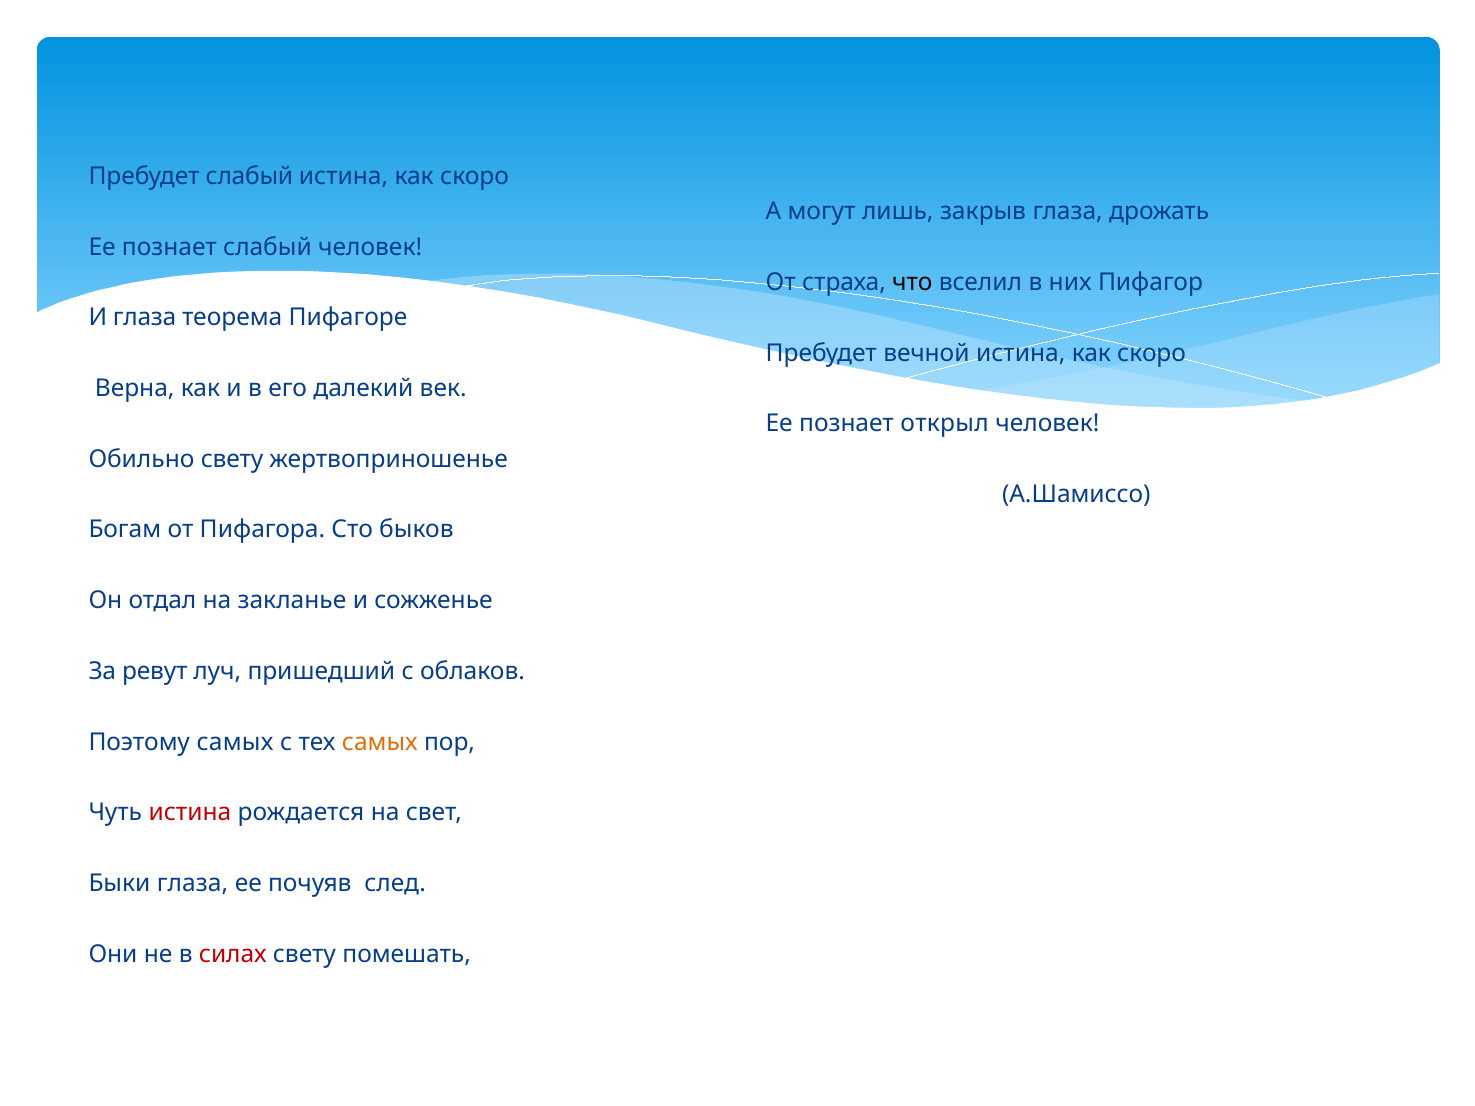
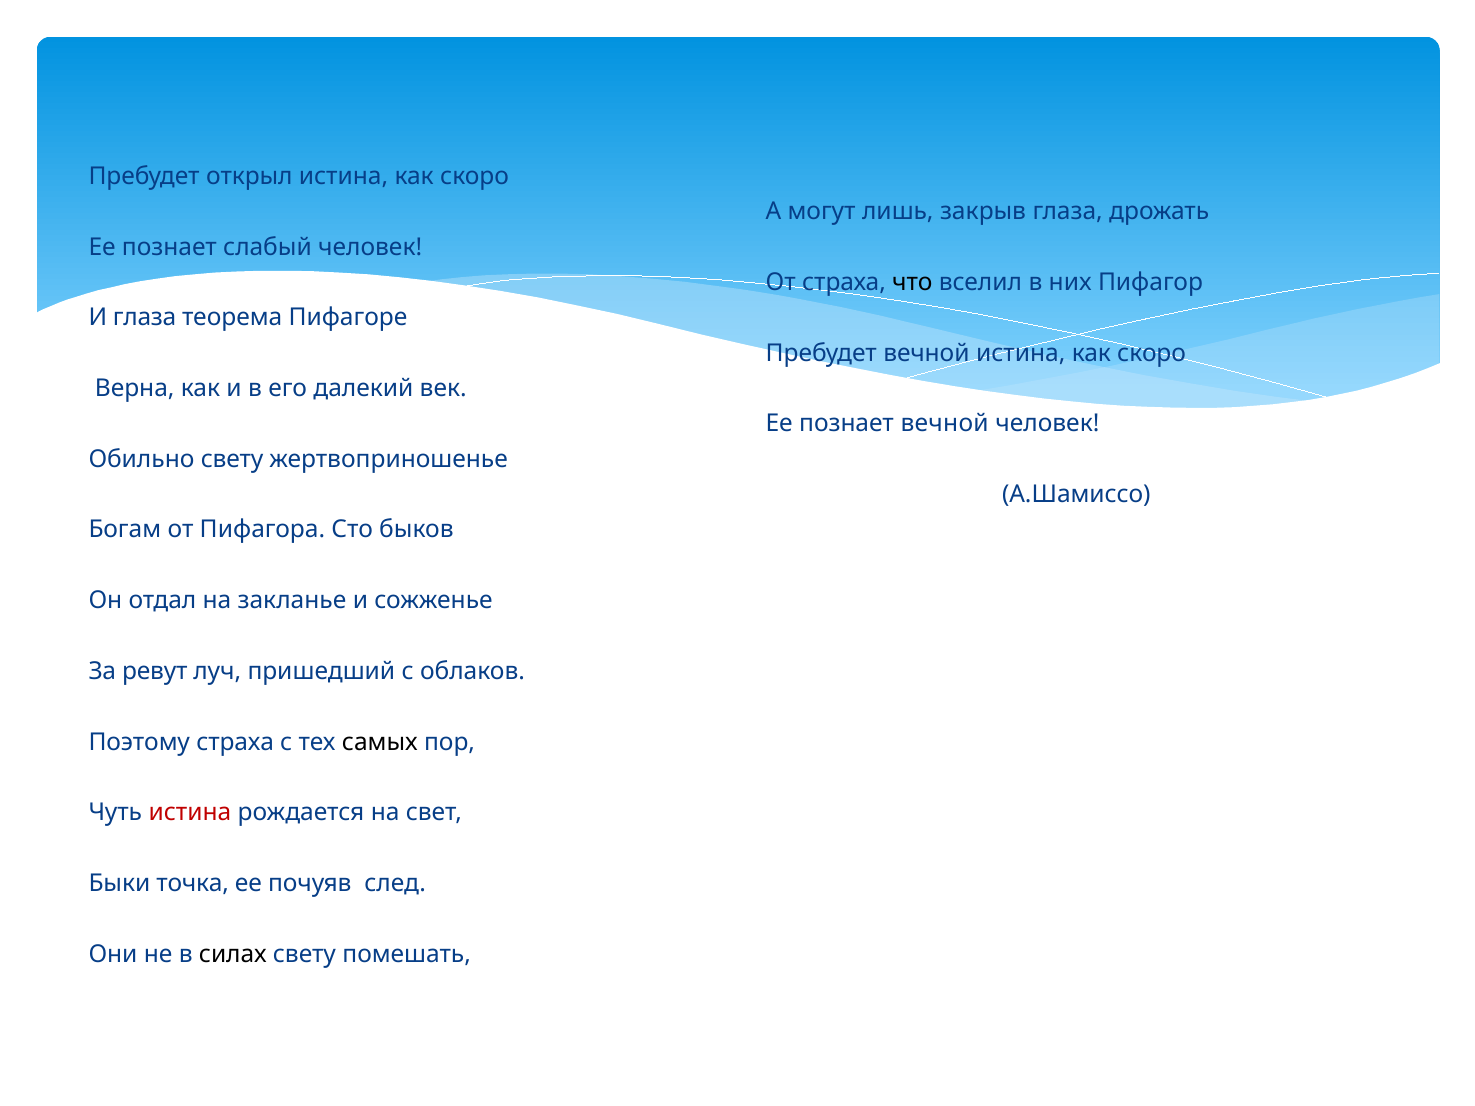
Пребудет слабый: слабый -> открыл (249, 176)
познает открыл: открыл -> вечной (945, 424)
Поэтому самых: самых -> страха (235, 742)
самых colour: orange -> black (380, 742)
Быки глаза: глаза -> точка (193, 884)
силах colour: red -> black (233, 954)
